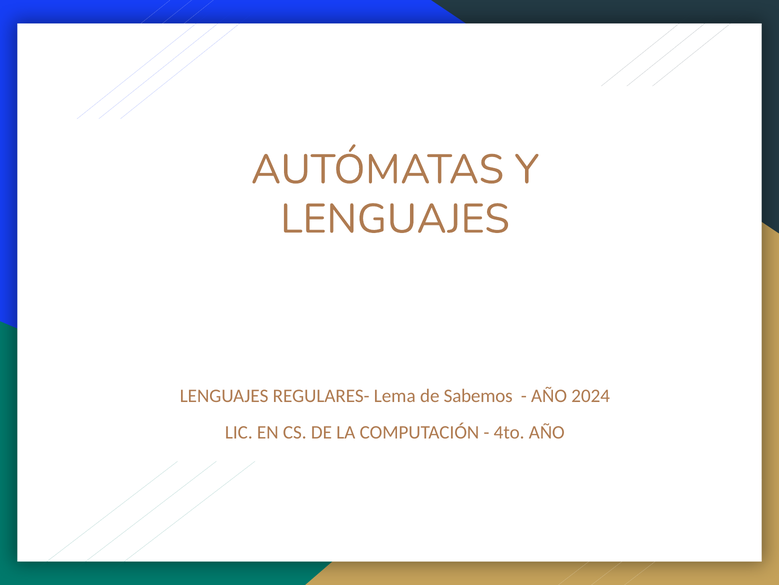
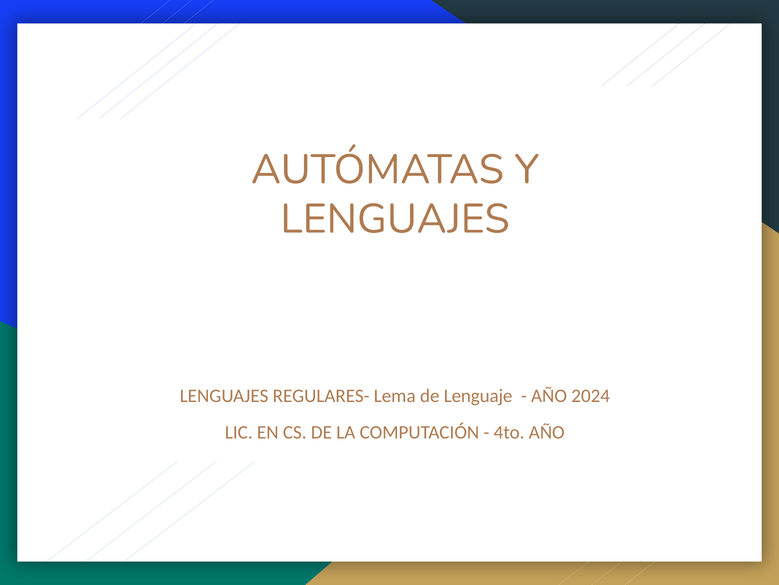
Sabemos: Sabemos -> Lenguaje (478, 395)
